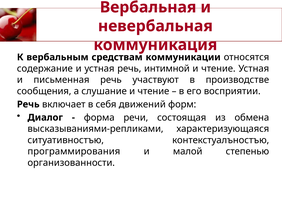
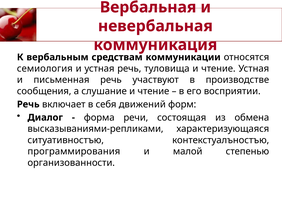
содержание: содержание -> семиология (45, 68)
интимной: интимной -> туловища (167, 68)
